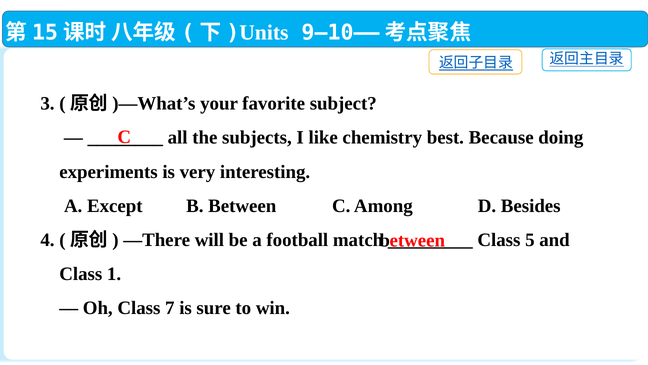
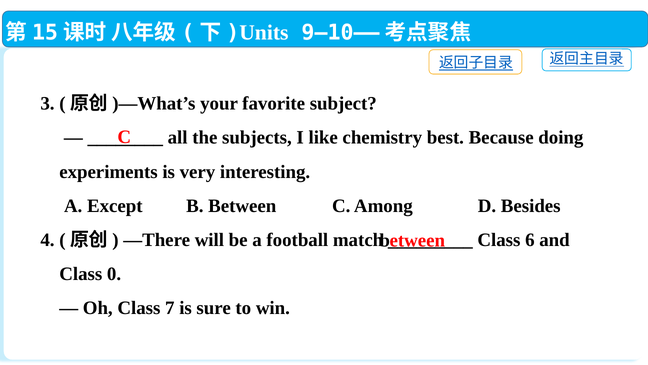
5: 5 -> 6 (530, 240)
1: 1 -> 0 (114, 274)
